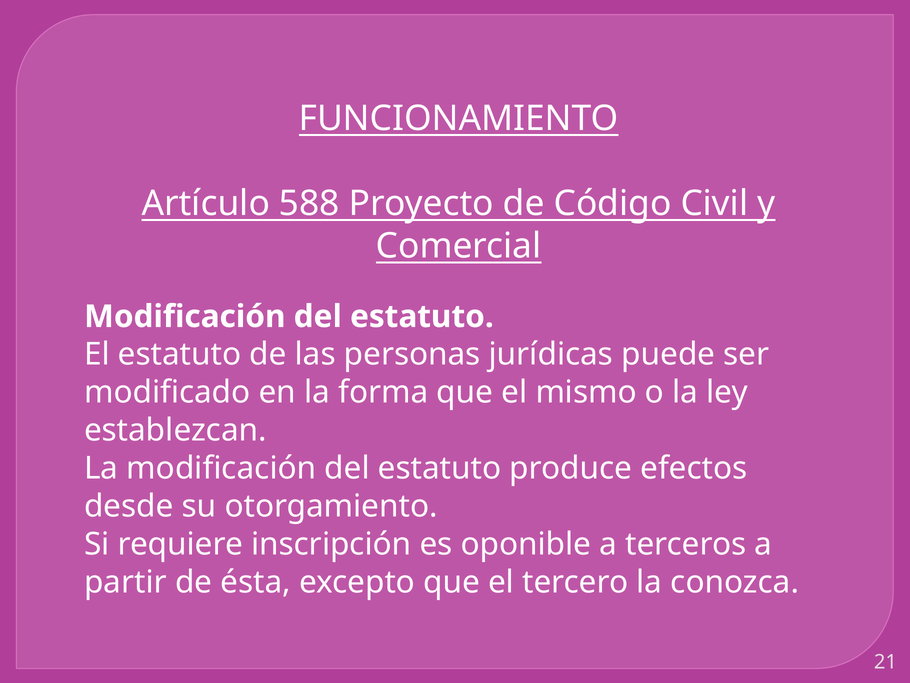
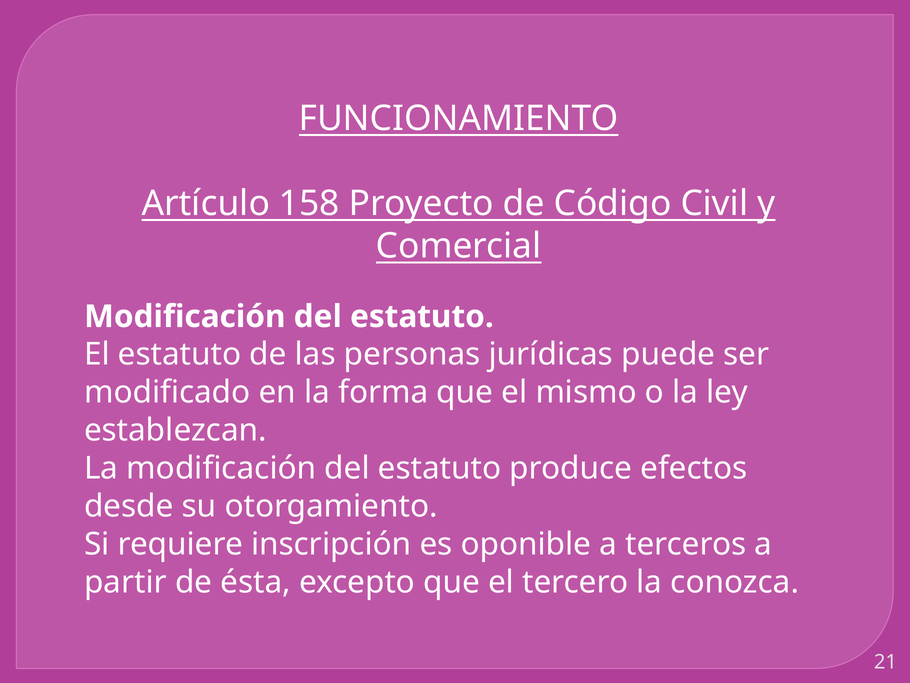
588: 588 -> 158 (309, 204)
